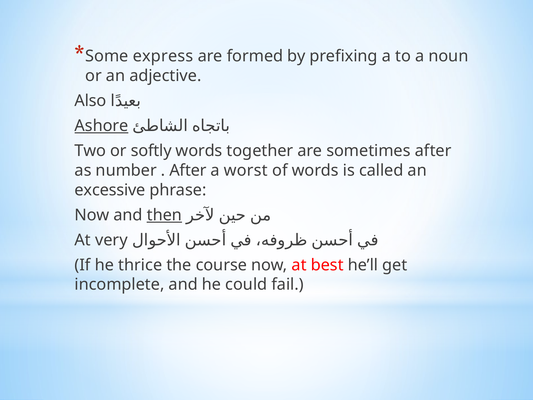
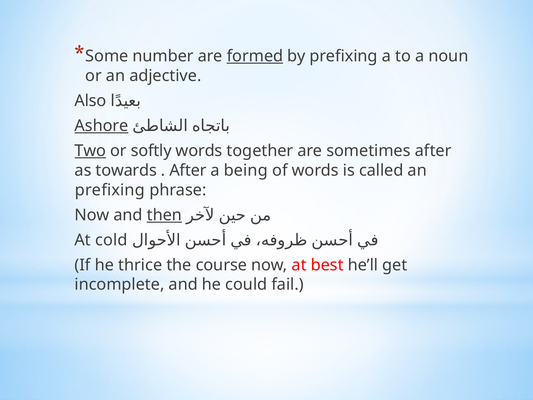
express: express -> number (163, 56)
formed underline: none -> present (255, 56)
Two underline: none -> present (90, 151)
number: number -> towards (126, 170)
worst: worst -> being (246, 170)
excessive: excessive -> prefixing (110, 190)
very: very -> cold (111, 240)
